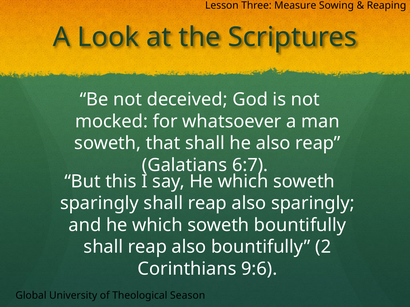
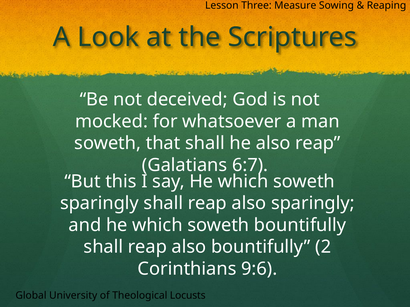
Season: Season -> Locusts (188, 296)
